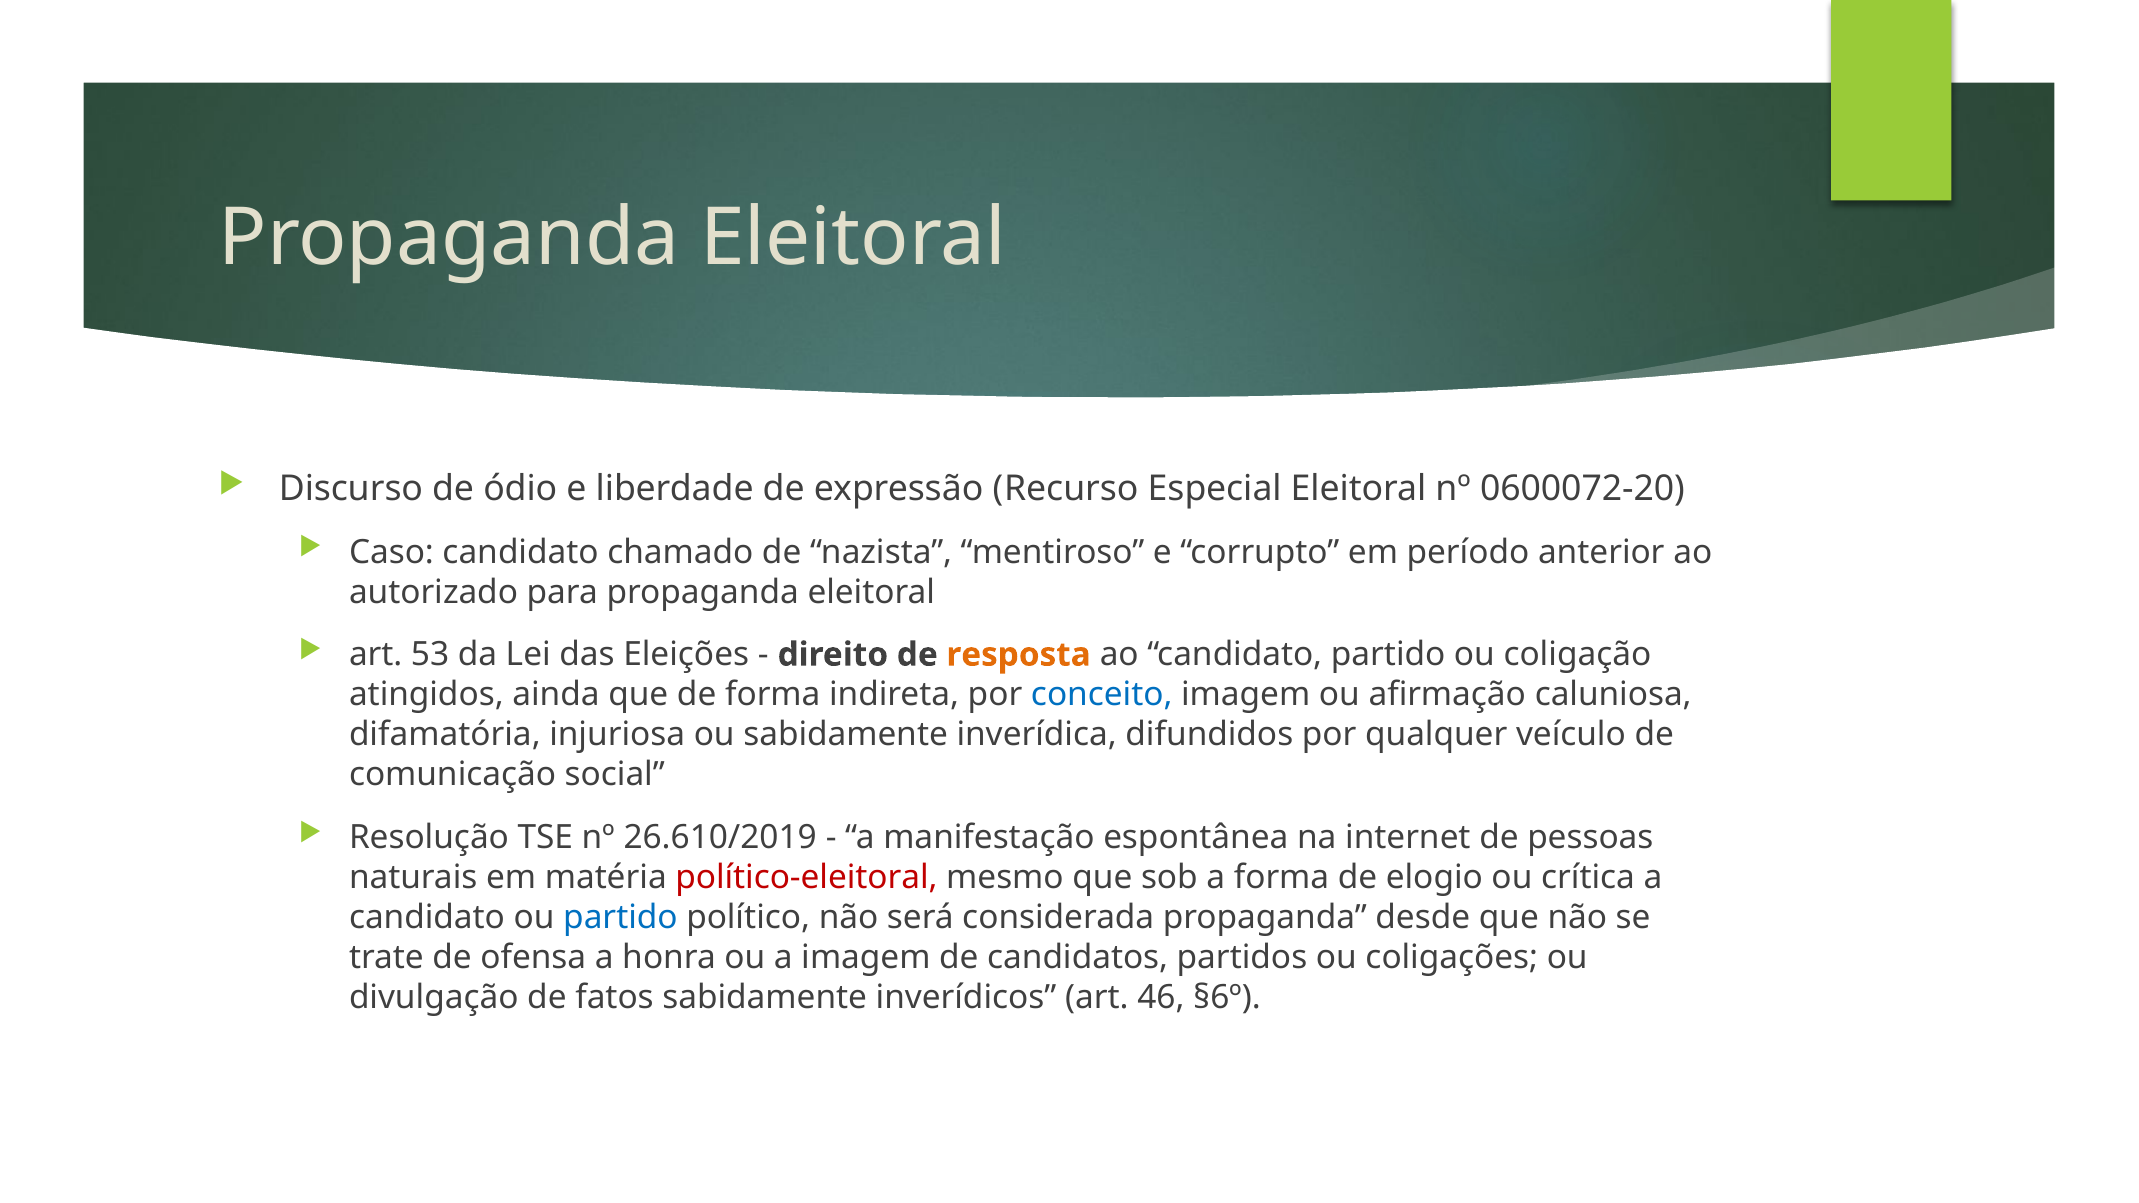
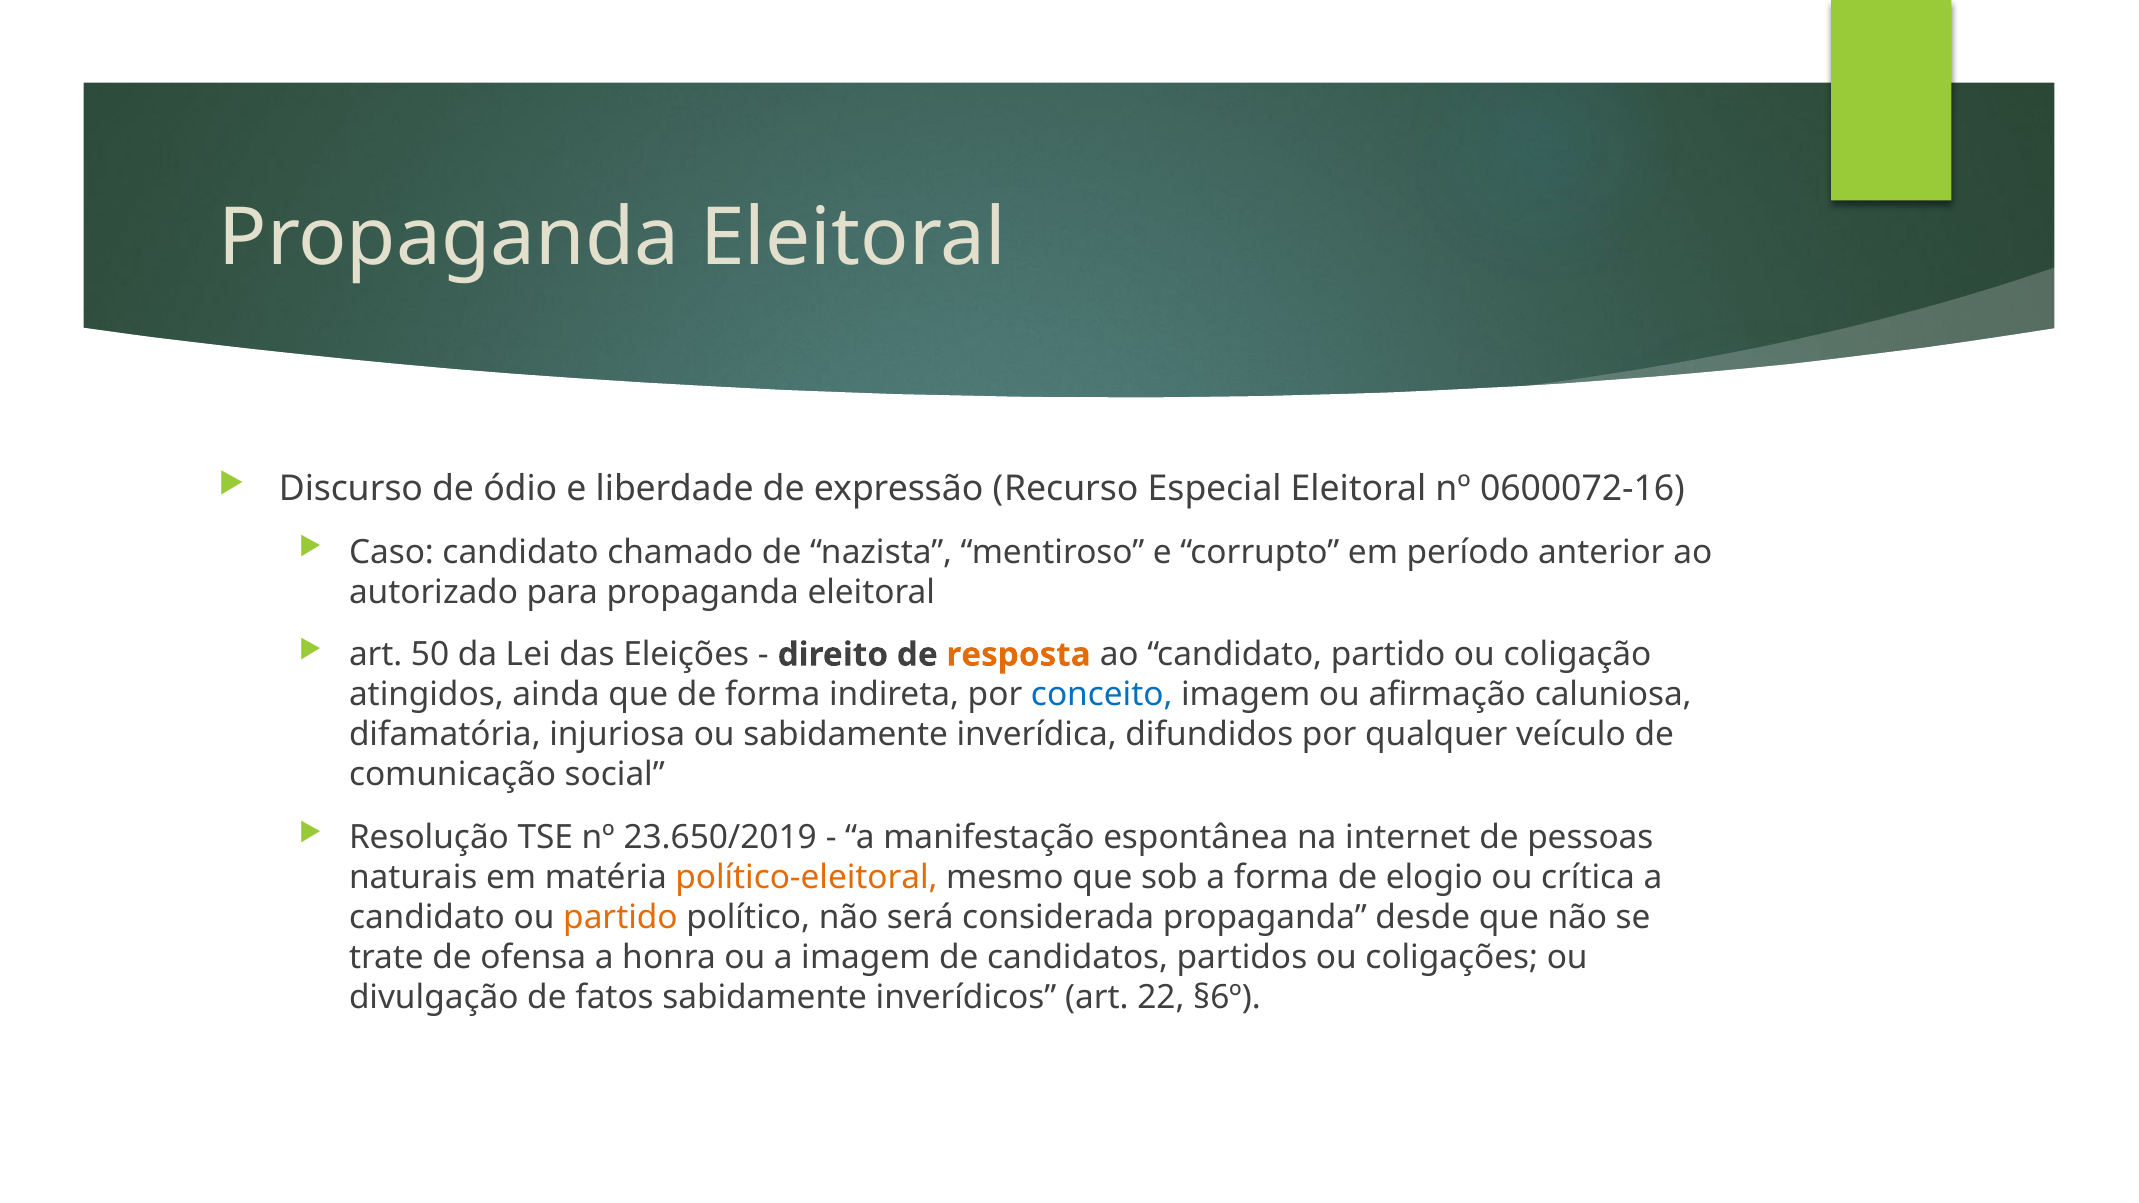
0600072-20: 0600072-20 -> 0600072-16 (1582, 489)
53: 53 -> 50 (430, 655)
26.610/2019: 26.610/2019 -> 23.650/2019 (720, 837)
político-eleitoral colour: red -> orange (806, 878)
partido colour: blue -> orange (620, 918)
46: 46 -> 22 (1161, 998)
